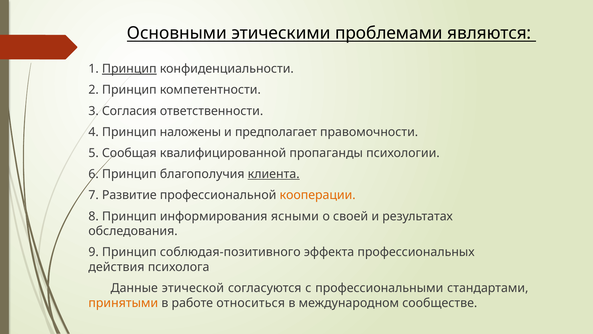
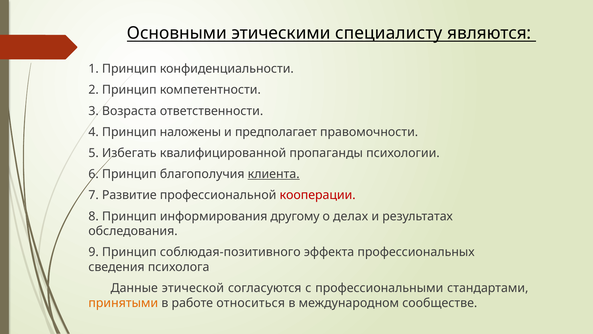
проблемами: проблемами -> специалисту (389, 33)
Принцип underline: present -> none (129, 69)
Согласия: Согласия -> Возраста (129, 111)
Сообщая: Сообщая -> Избегать (129, 153)
кооперации colour: orange -> red (318, 195)
ясными: ясными -> другому (295, 216)
своей: своей -> делах (351, 216)
действия: действия -> сведения (117, 267)
